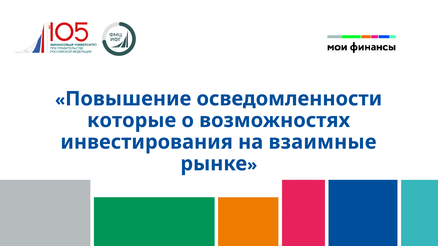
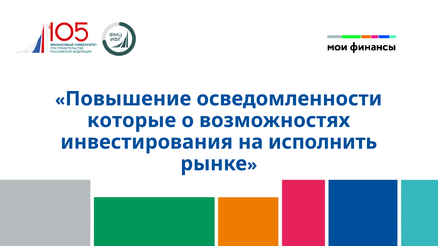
взаимные: взаимные -> исполнить (323, 142)
